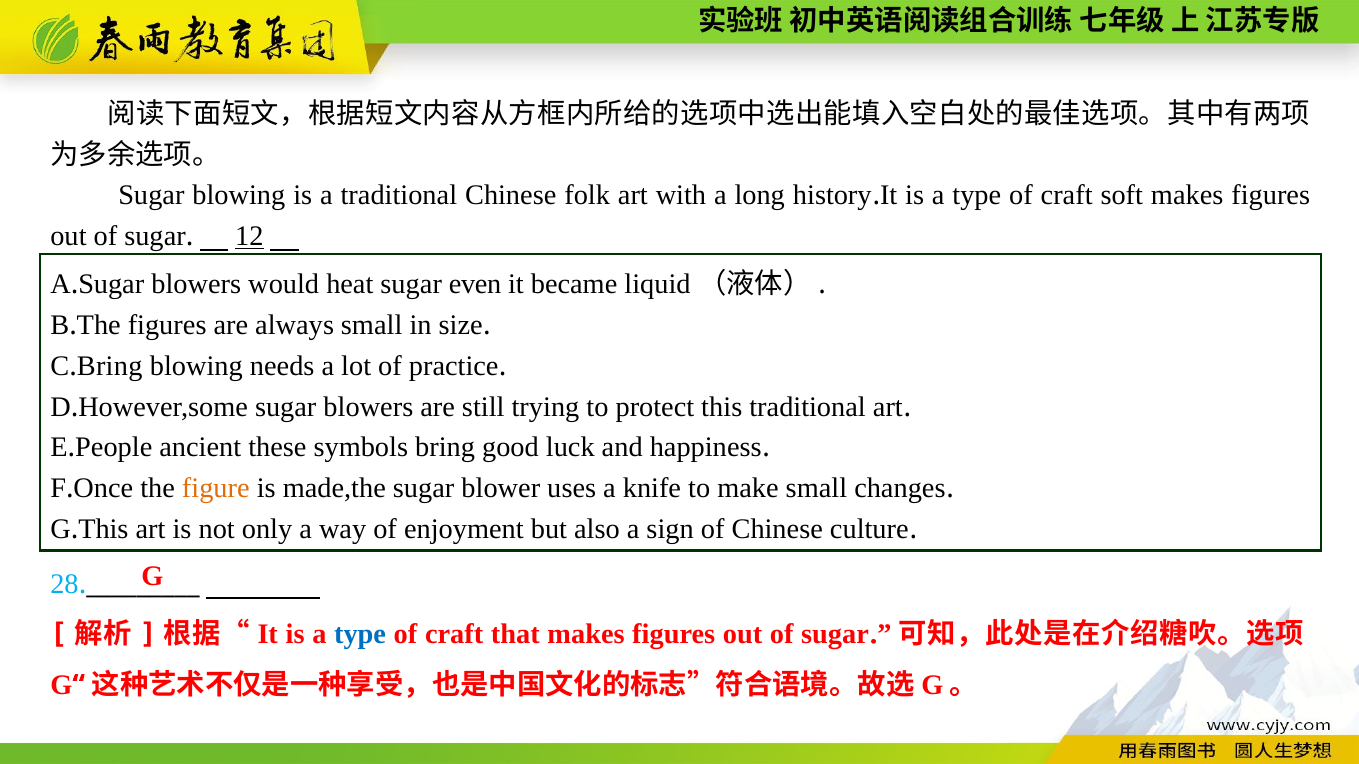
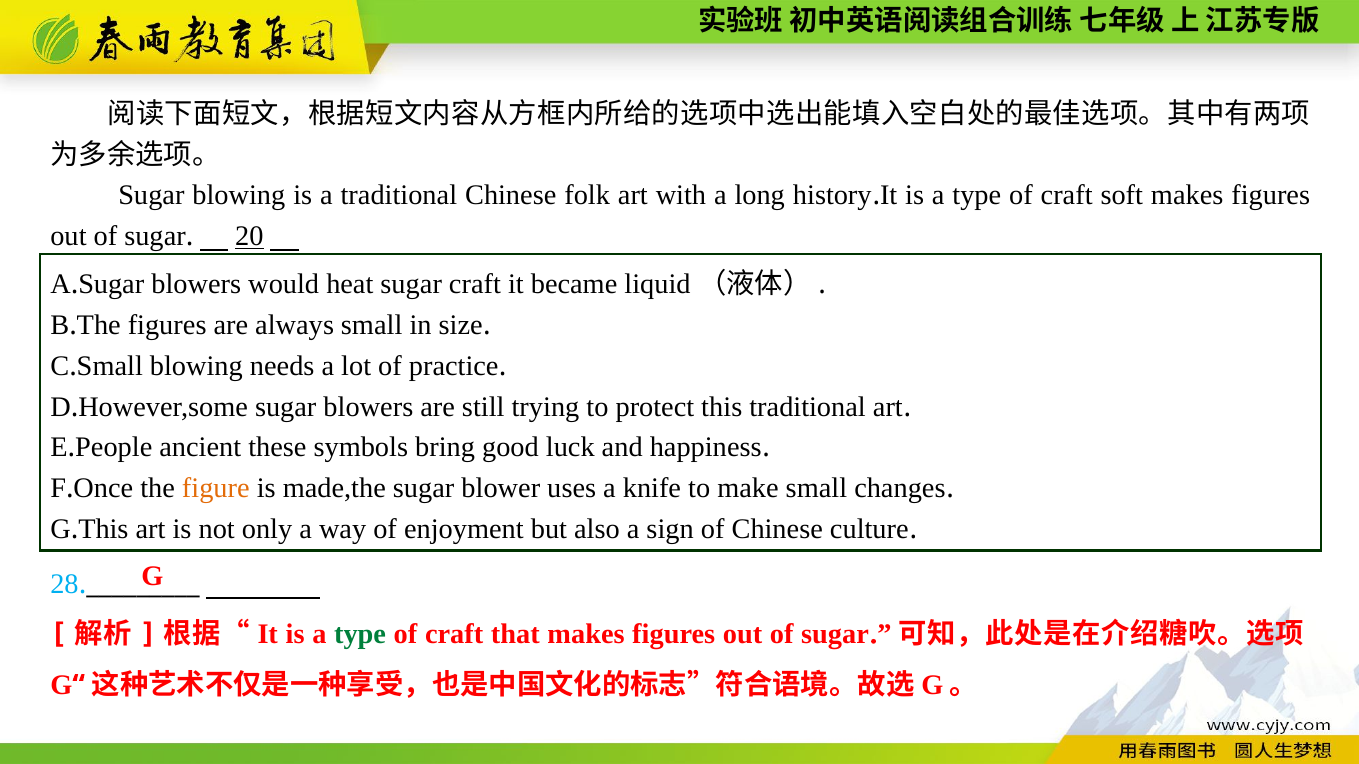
12: 12 -> 20 (249, 236)
sugar even: even -> craft (475, 285)
Bring: Bring -> Small (110, 366)
type colour: blue -> green (360, 634)
